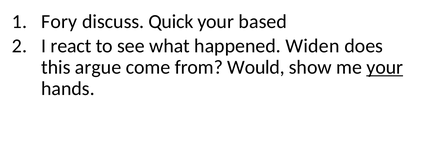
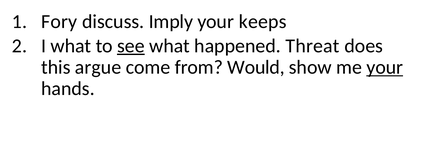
Quick: Quick -> Imply (171, 22)
based: based -> keeps (263, 22)
I react: react -> what (71, 46)
see underline: none -> present (131, 46)
Widen: Widen -> Threat (313, 46)
